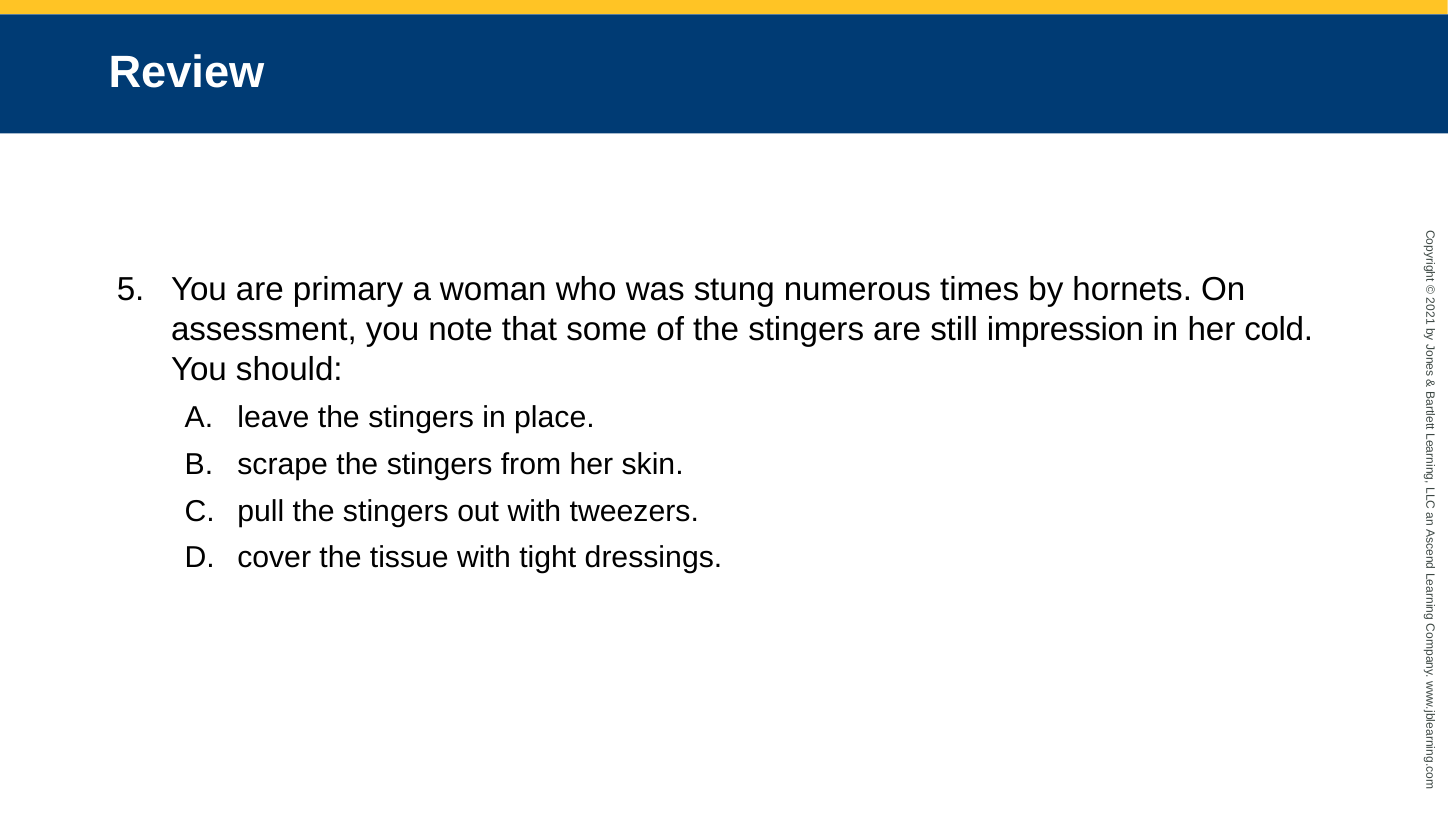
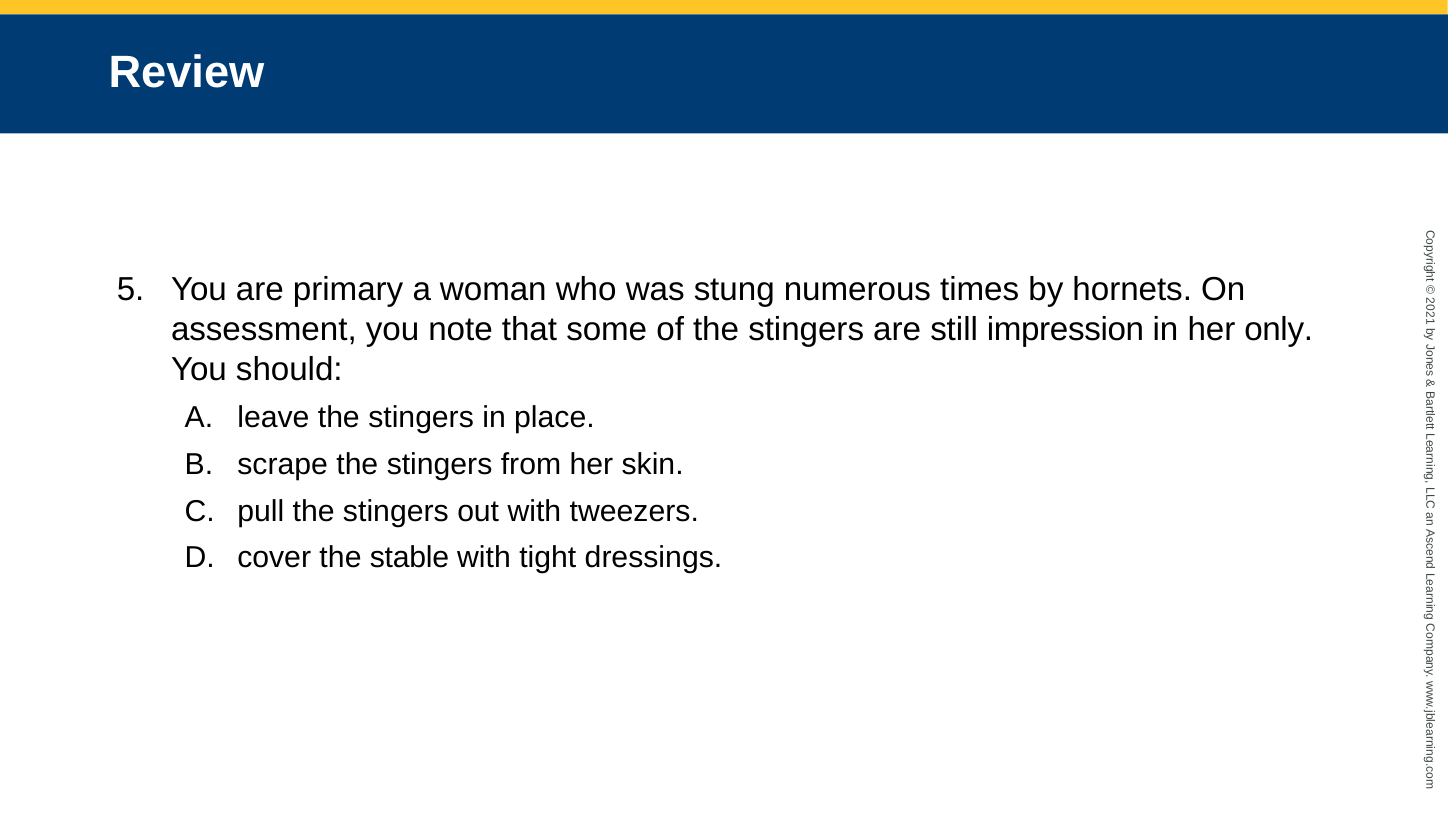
cold: cold -> only (1279, 329)
tissue: tissue -> stable (409, 558)
